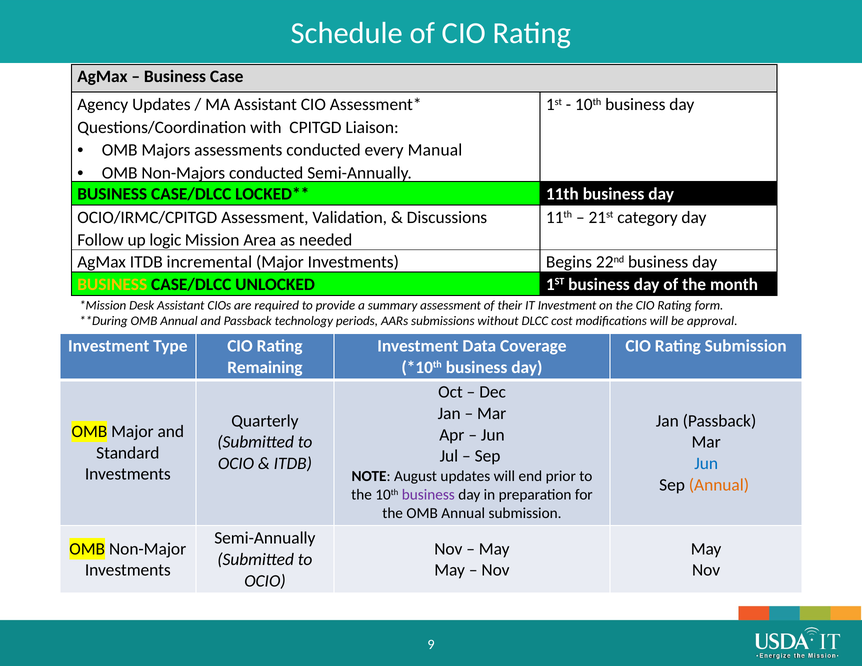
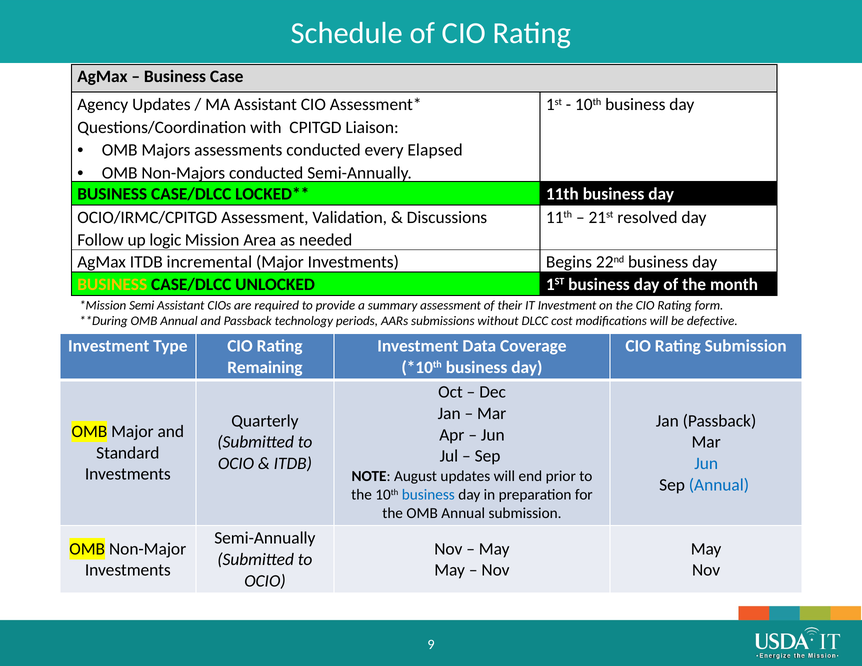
Manual: Manual -> Elapsed (435, 150)
category: category -> resolved (647, 217)
Desk: Desk -> Semi (142, 305)
approval: approval -> defective (712, 321)
Annual colour: orange -> blue (719, 485)
business colour: purple -> blue (428, 495)
